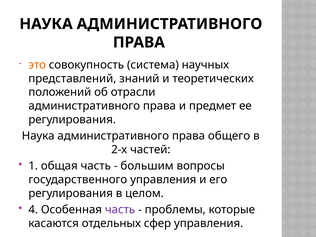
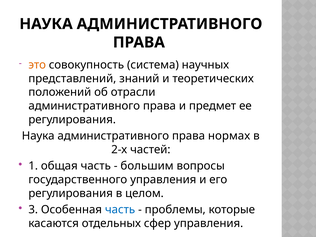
общего: общего -> нормах (229, 136)
4: 4 -> 3 (33, 210)
часть colour: purple -> blue (120, 210)
